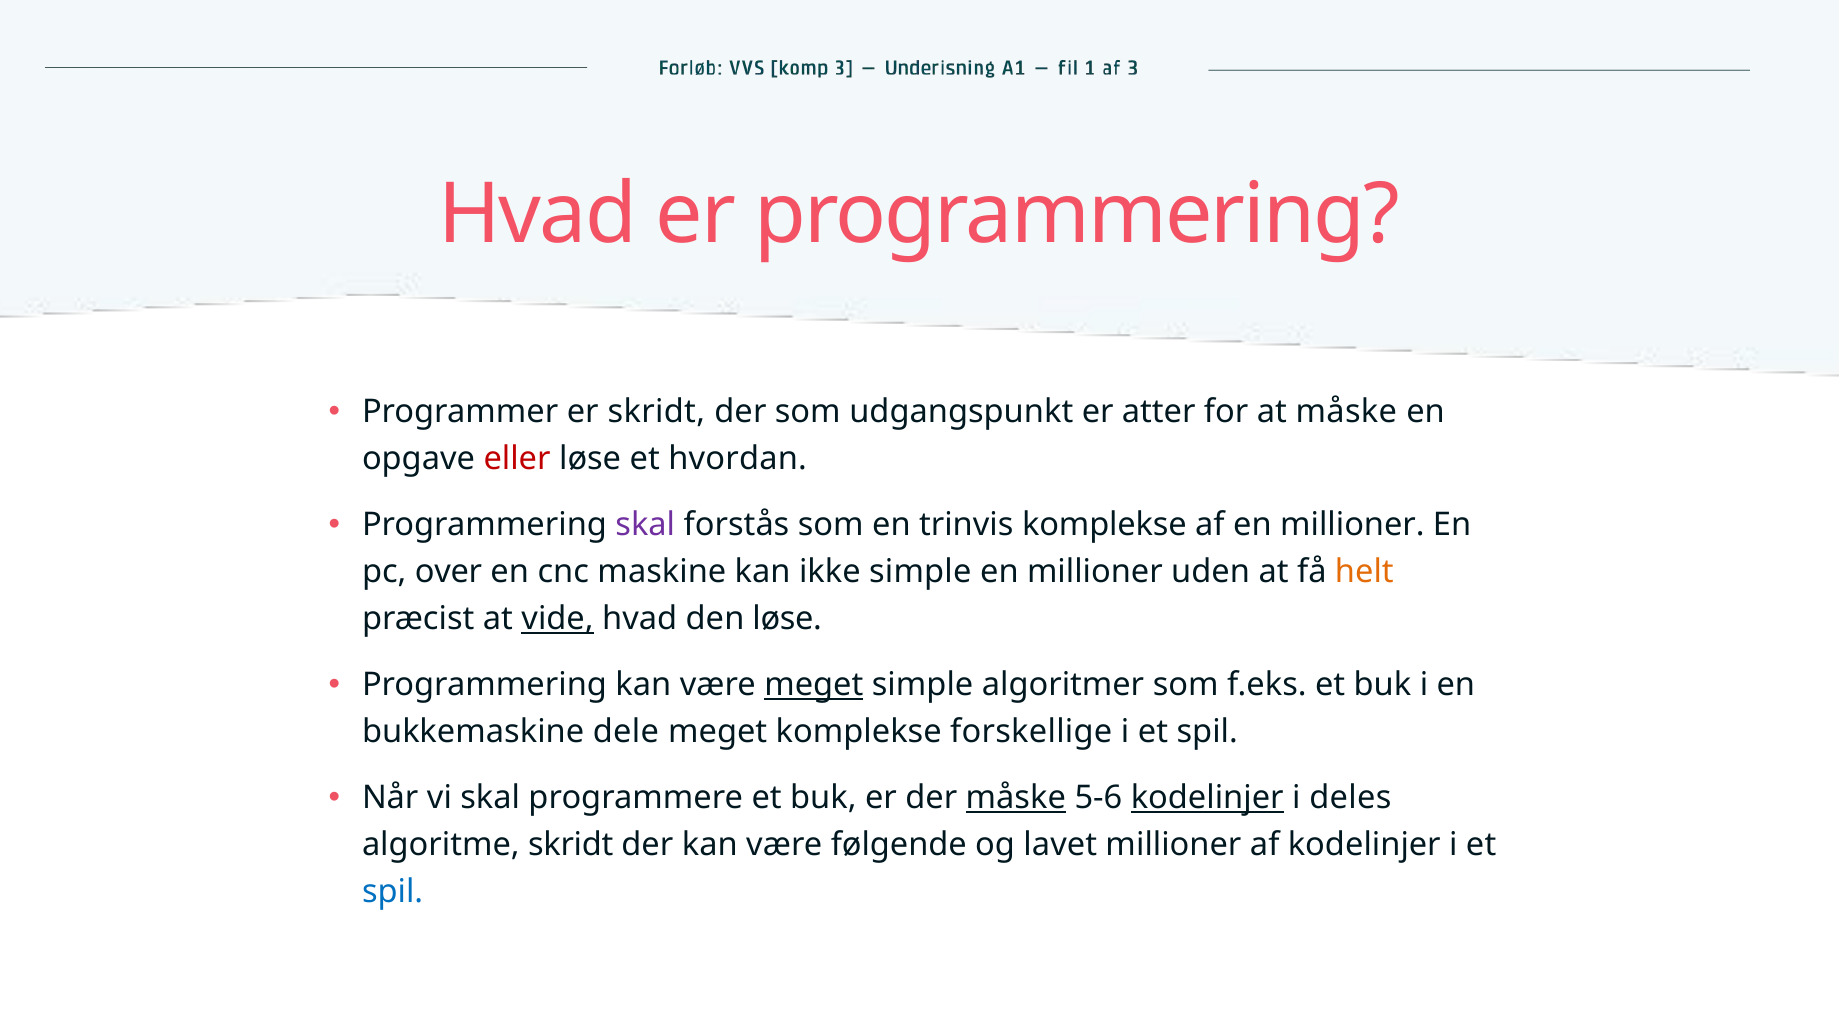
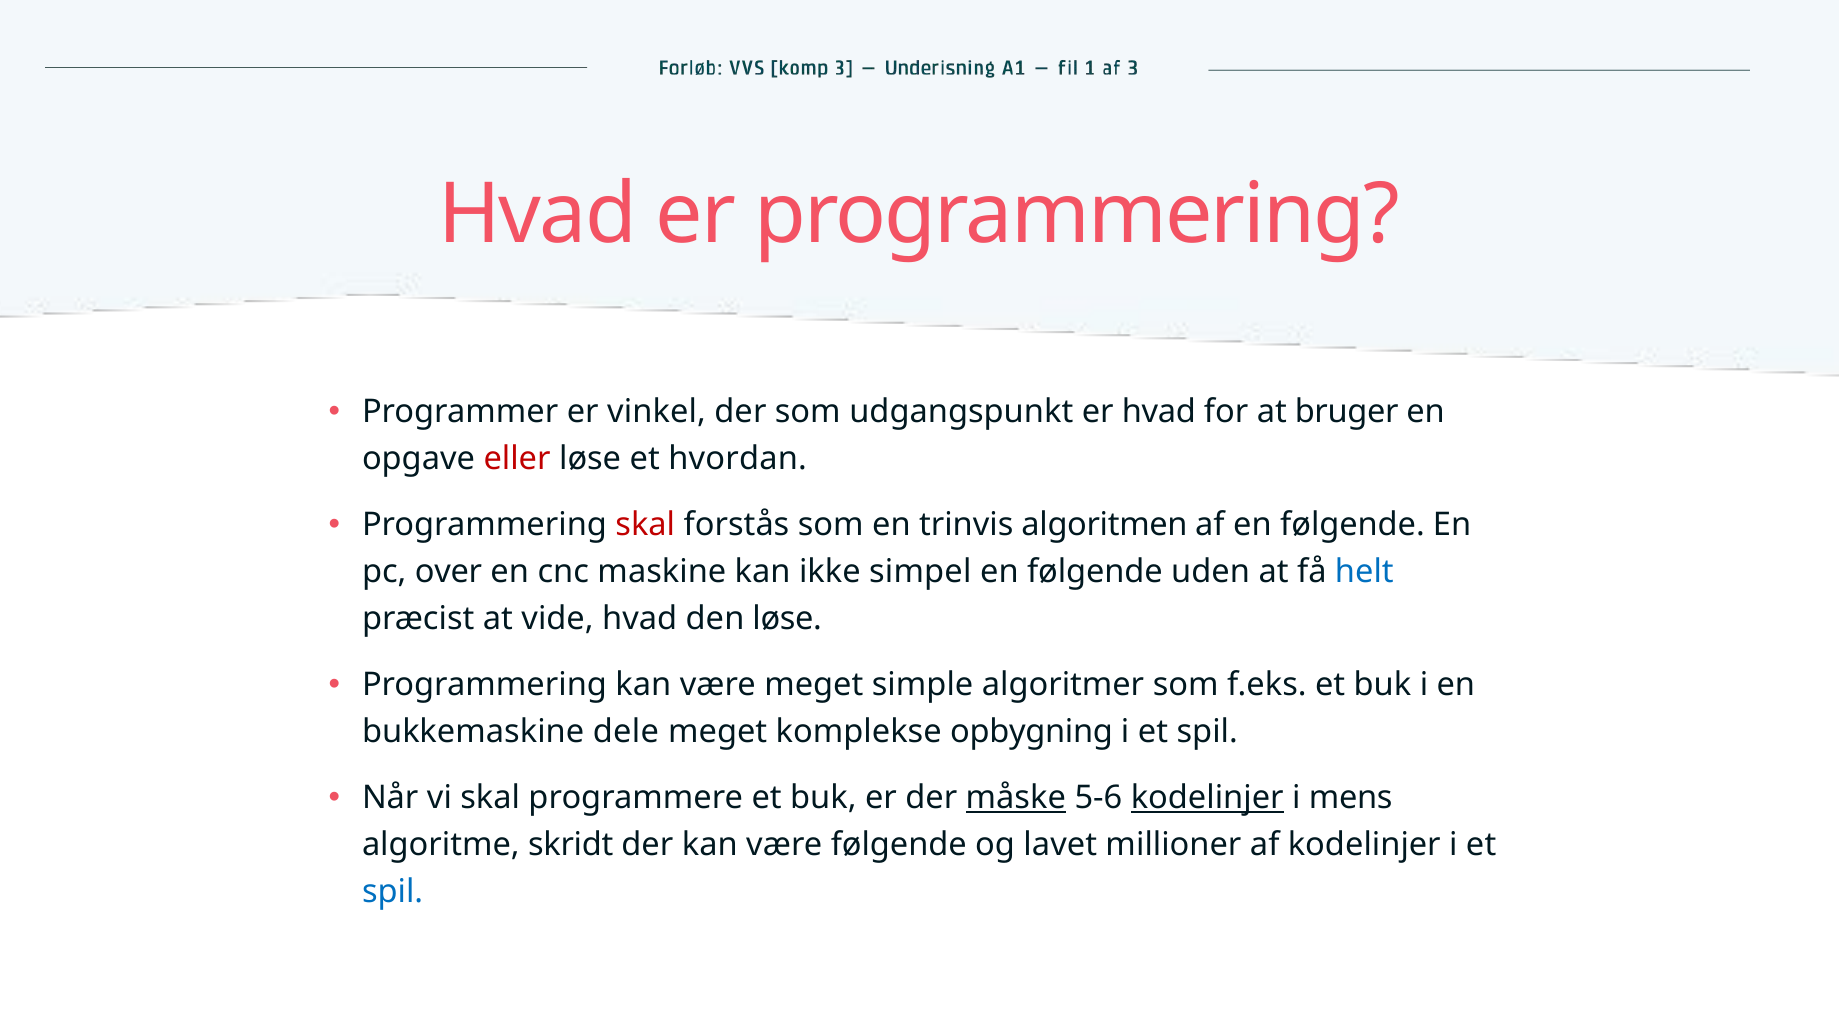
er skridt: skridt -> vinkel (656, 412)
er atter: atter -> hvad (1159, 412)
at måske: måske -> bruger (1347, 412)
skal colour: purple -> red (645, 525)
trinvis komplekse: komplekse -> algoritmen (1105, 525)
af en millioner: millioner -> følgende (1352, 525)
ikke simple: simple -> simpel (920, 572)
millioner: millioner -> følgende (1095, 572)
helt colour: orange -> blue (1364, 572)
vide underline: present -> none (558, 619)
meget underline: present -> none (814, 685)
forskellige: forskellige -> opbygning (1032, 732)
deles: deles -> mens (1351, 798)
